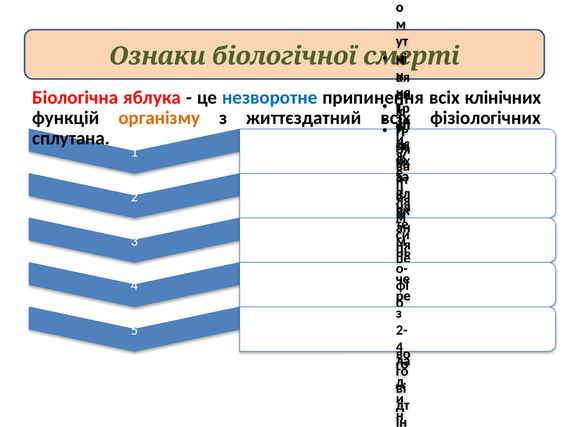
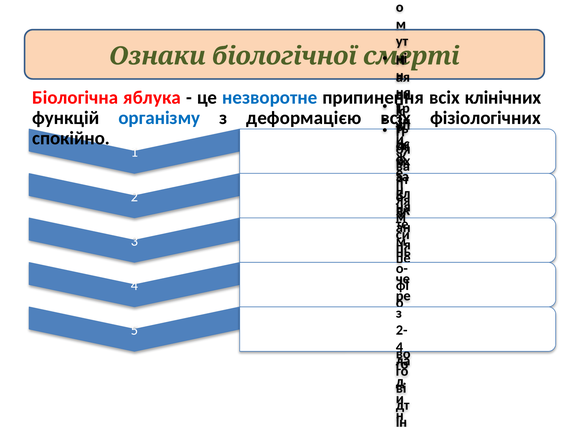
організму colour: orange -> blue (159, 118)
життєздатний: життєздатний -> деформацією (304, 118)
сплутана: сплутана -> спокійно (71, 138)
